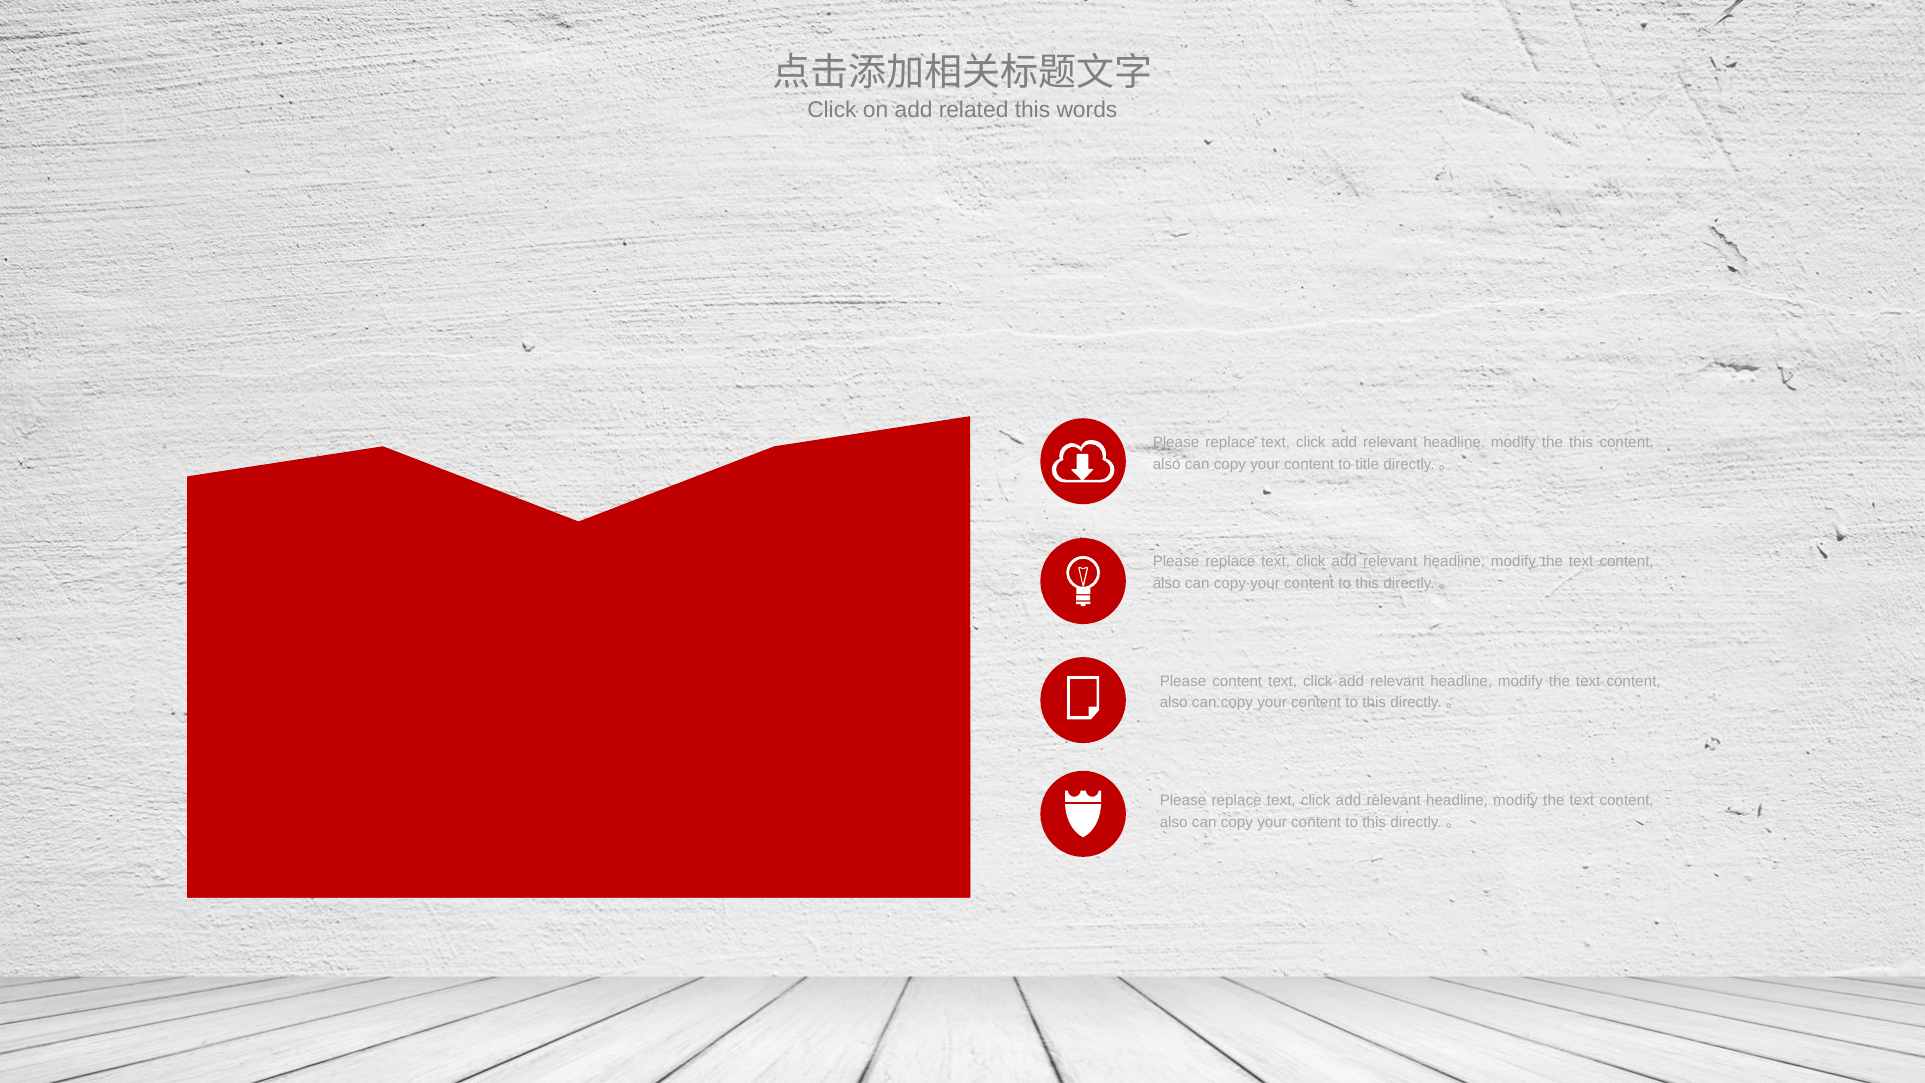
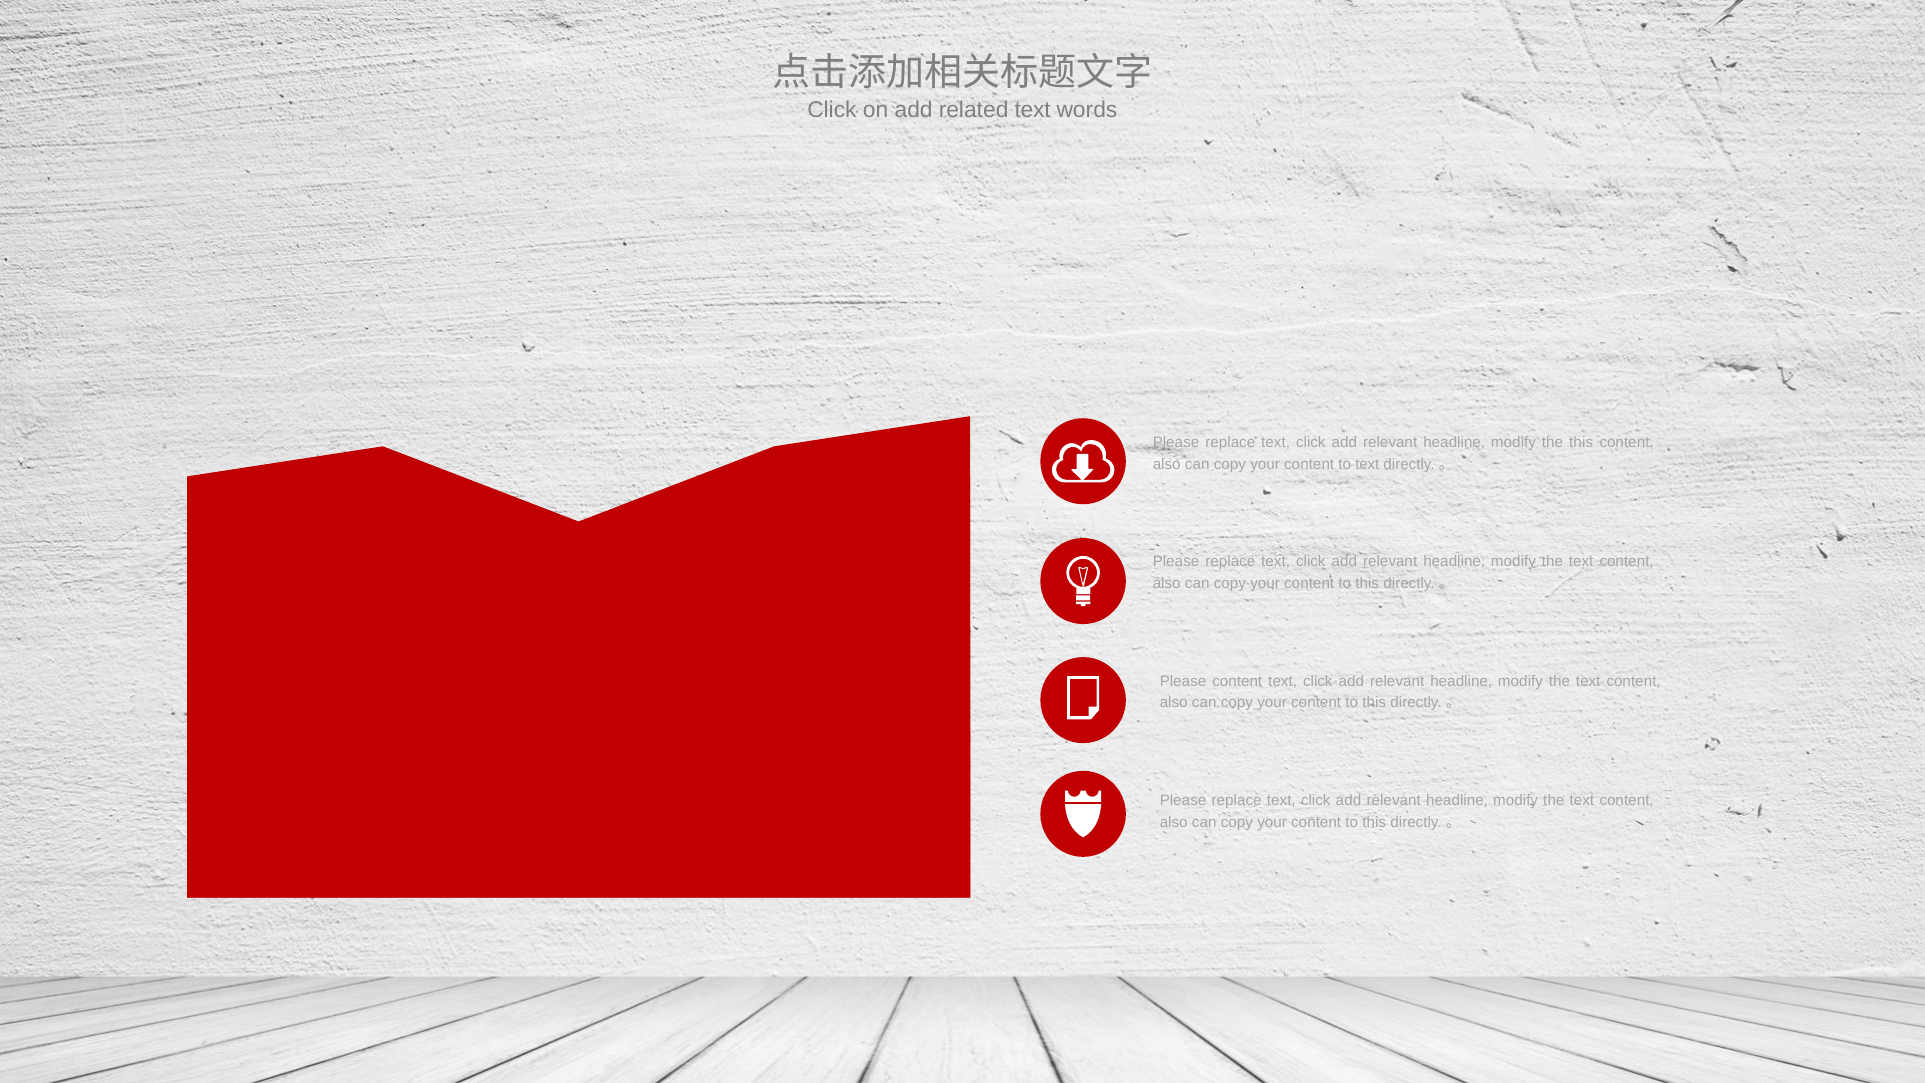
related this: this -> text (1033, 110)
to title: title -> text (1367, 464)
